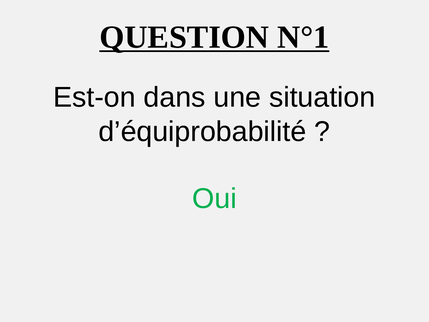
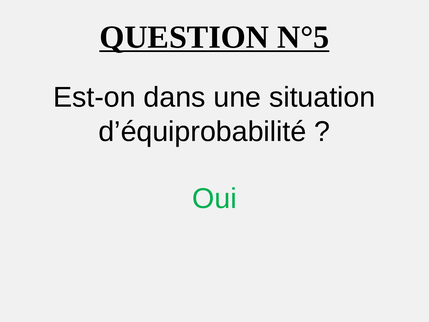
N°1: N°1 -> N°5 (303, 37)
